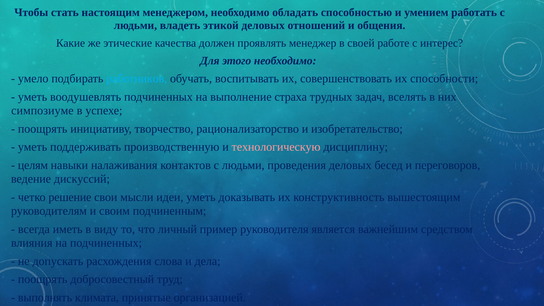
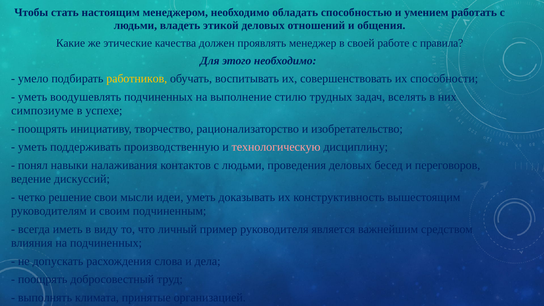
интерес: интерес -> правила (442, 43)
работников colour: light blue -> yellow (137, 79)
страха: страха -> стилю (291, 97)
целям: целям -> понял (33, 165)
